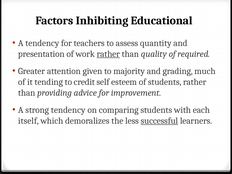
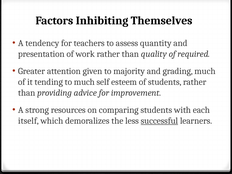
Educational: Educational -> Themselves (162, 21)
rather underline: present -> none (108, 54)
to credit: credit -> much (84, 82)
strong tendency: tendency -> resources (68, 110)
